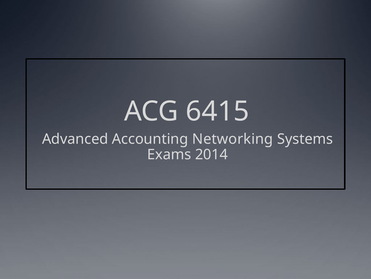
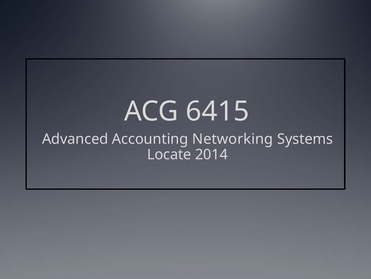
Exams: Exams -> Locate (169, 154)
